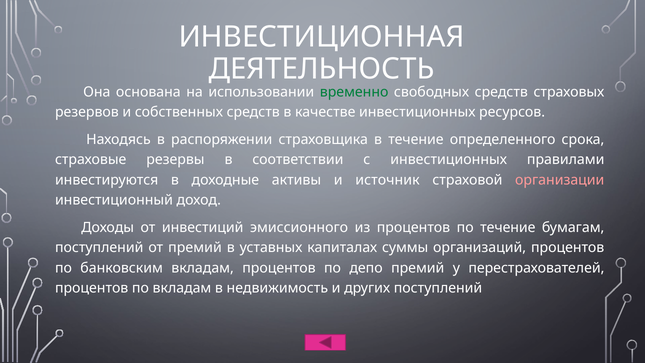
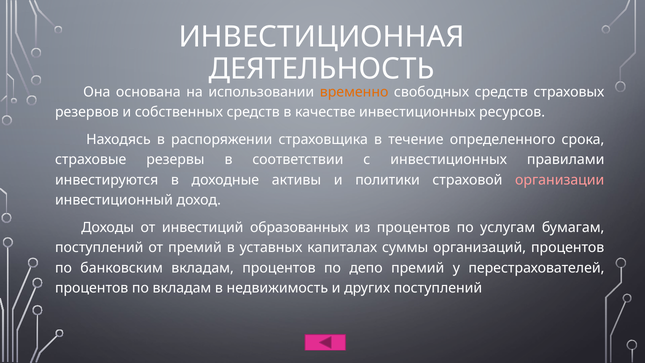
временно colour: green -> orange (354, 92)
источник: источник -> политики (388, 180)
эмиссионного: эмиссионного -> образованных (299, 227)
по течение: течение -> услугам (508, 227)
